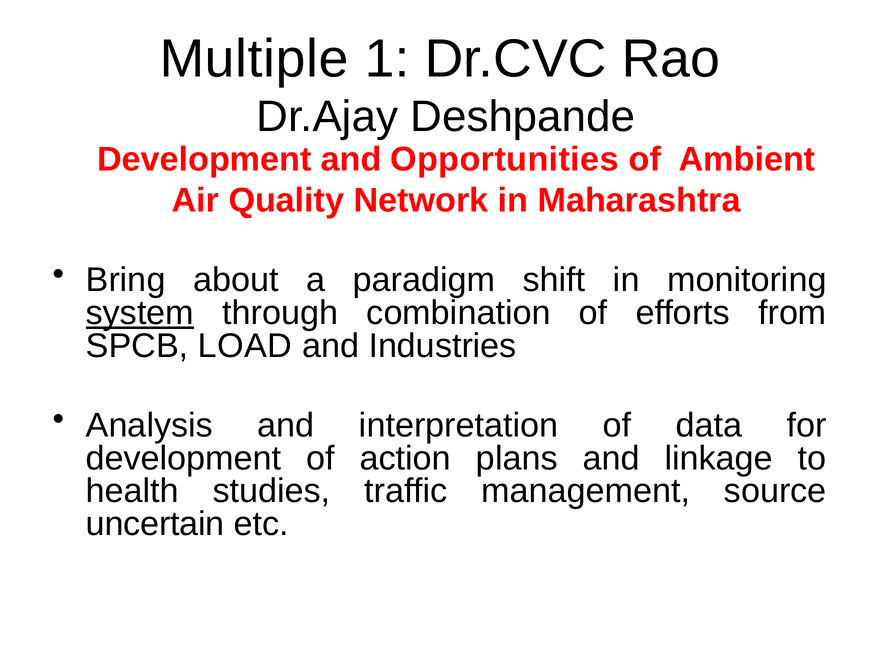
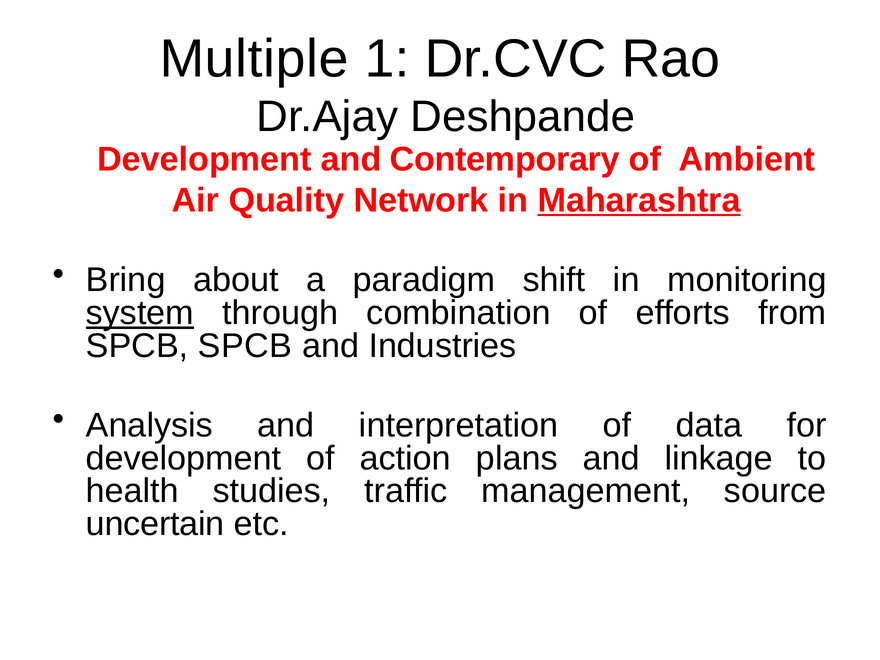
Opportunities: Opportunities -> Contemporary (505, 159)
Maharashtra underline: none -> present (639, 200)
SPCB LOAD: LOAD -> SPCB (245, 346)
